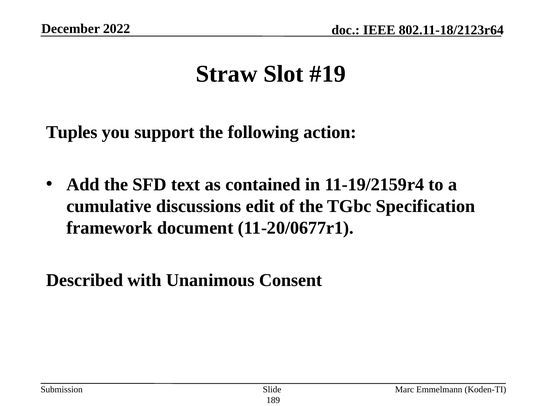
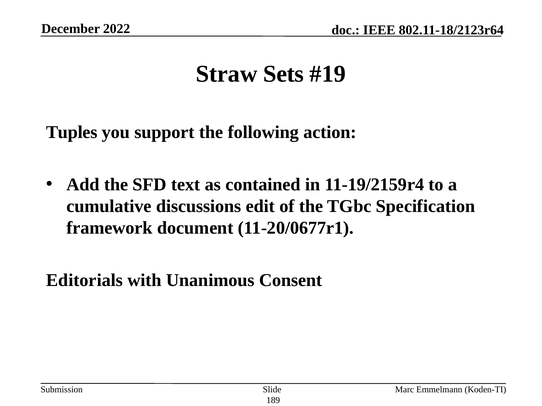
Slot: Slot -> Sets (284, 74)
Described: Described -> Editorials (85, 280)
